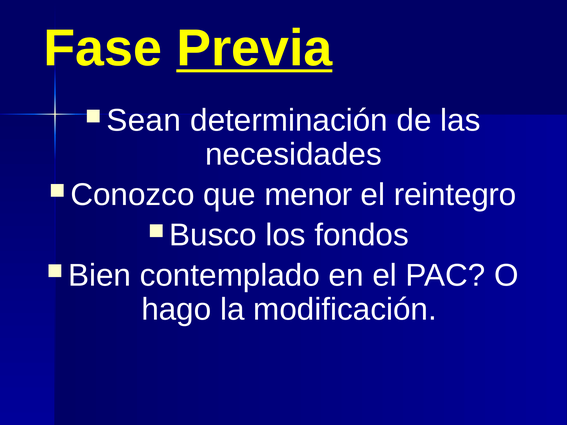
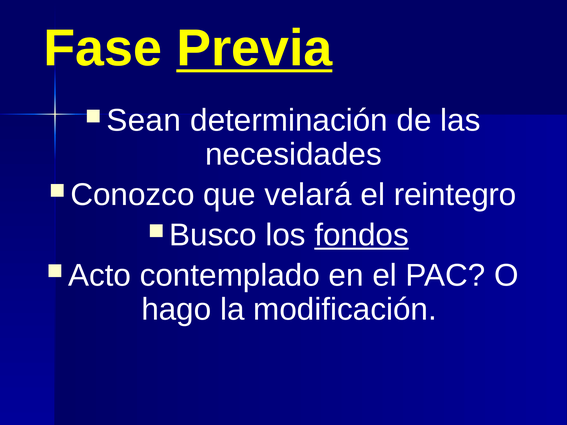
menor: menor -> velará (308, 195)
fondos underline: none -> present (362, 235)
Bien: Bien -> Acto (100, 276)
